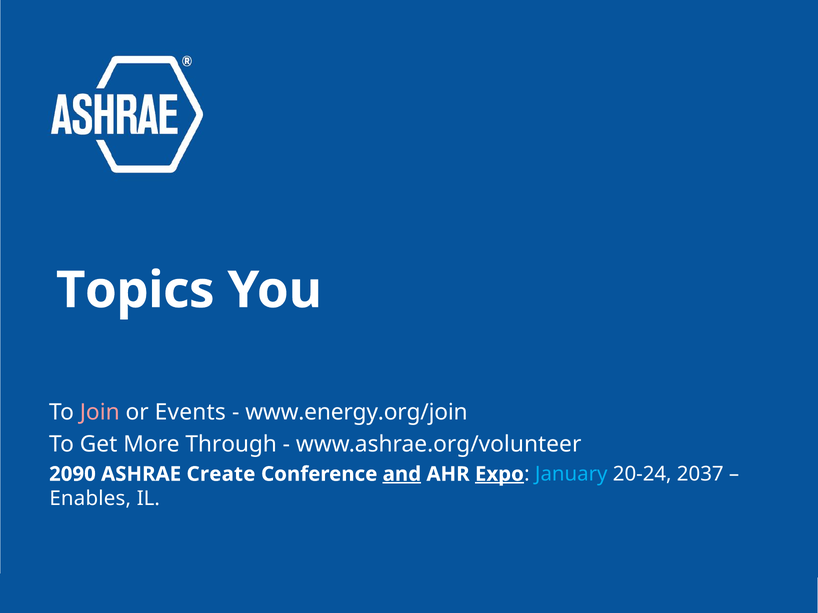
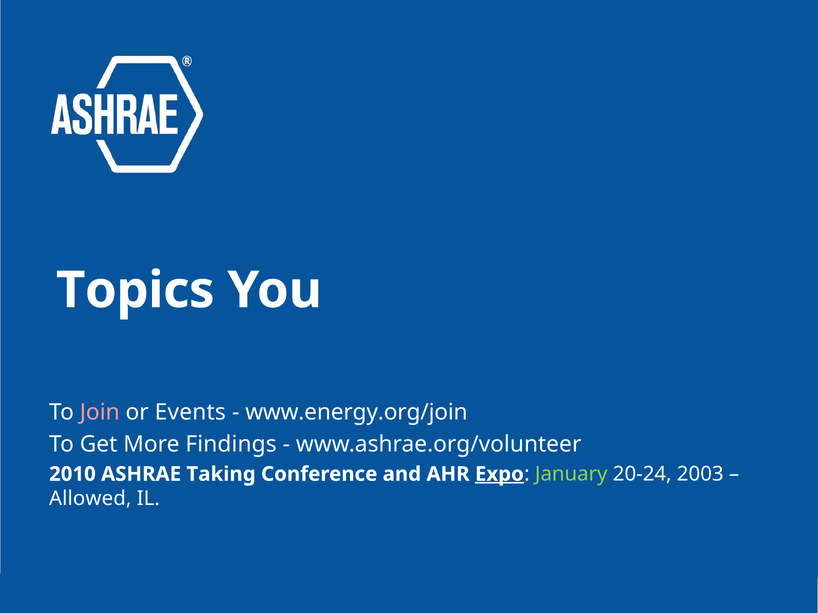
Through: Through -> Findings (231, 445)
2090: 2090 -> 2010 (72, 474)
Create: Create -> Taking (221, 474)
and underline: present -> none (402, 474)
January colour: light blue -> light green (571, 474)
2037: 2037 -> 2003 (700, 474)
Enables: Enables -> Allowed (90, 499)
